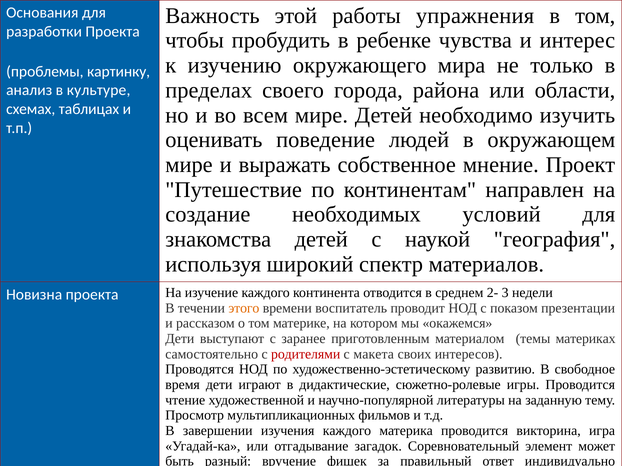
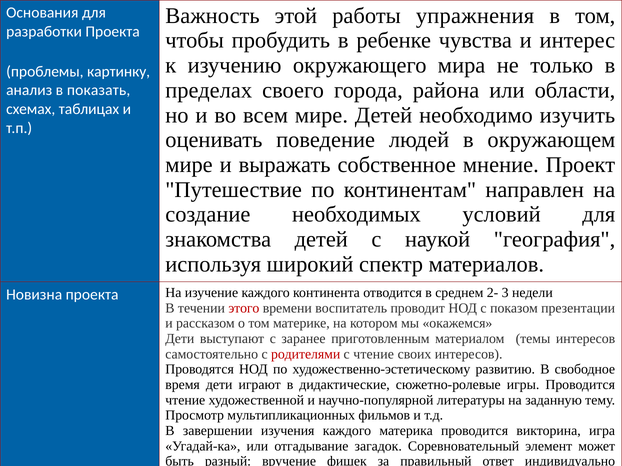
культуре: культуре -> показать (99, 90)
этого colour: orange -> red (244, 308)
темы материках: материках -> интересов (586, 339)
с макета: макета -> чтение (374, 354)
